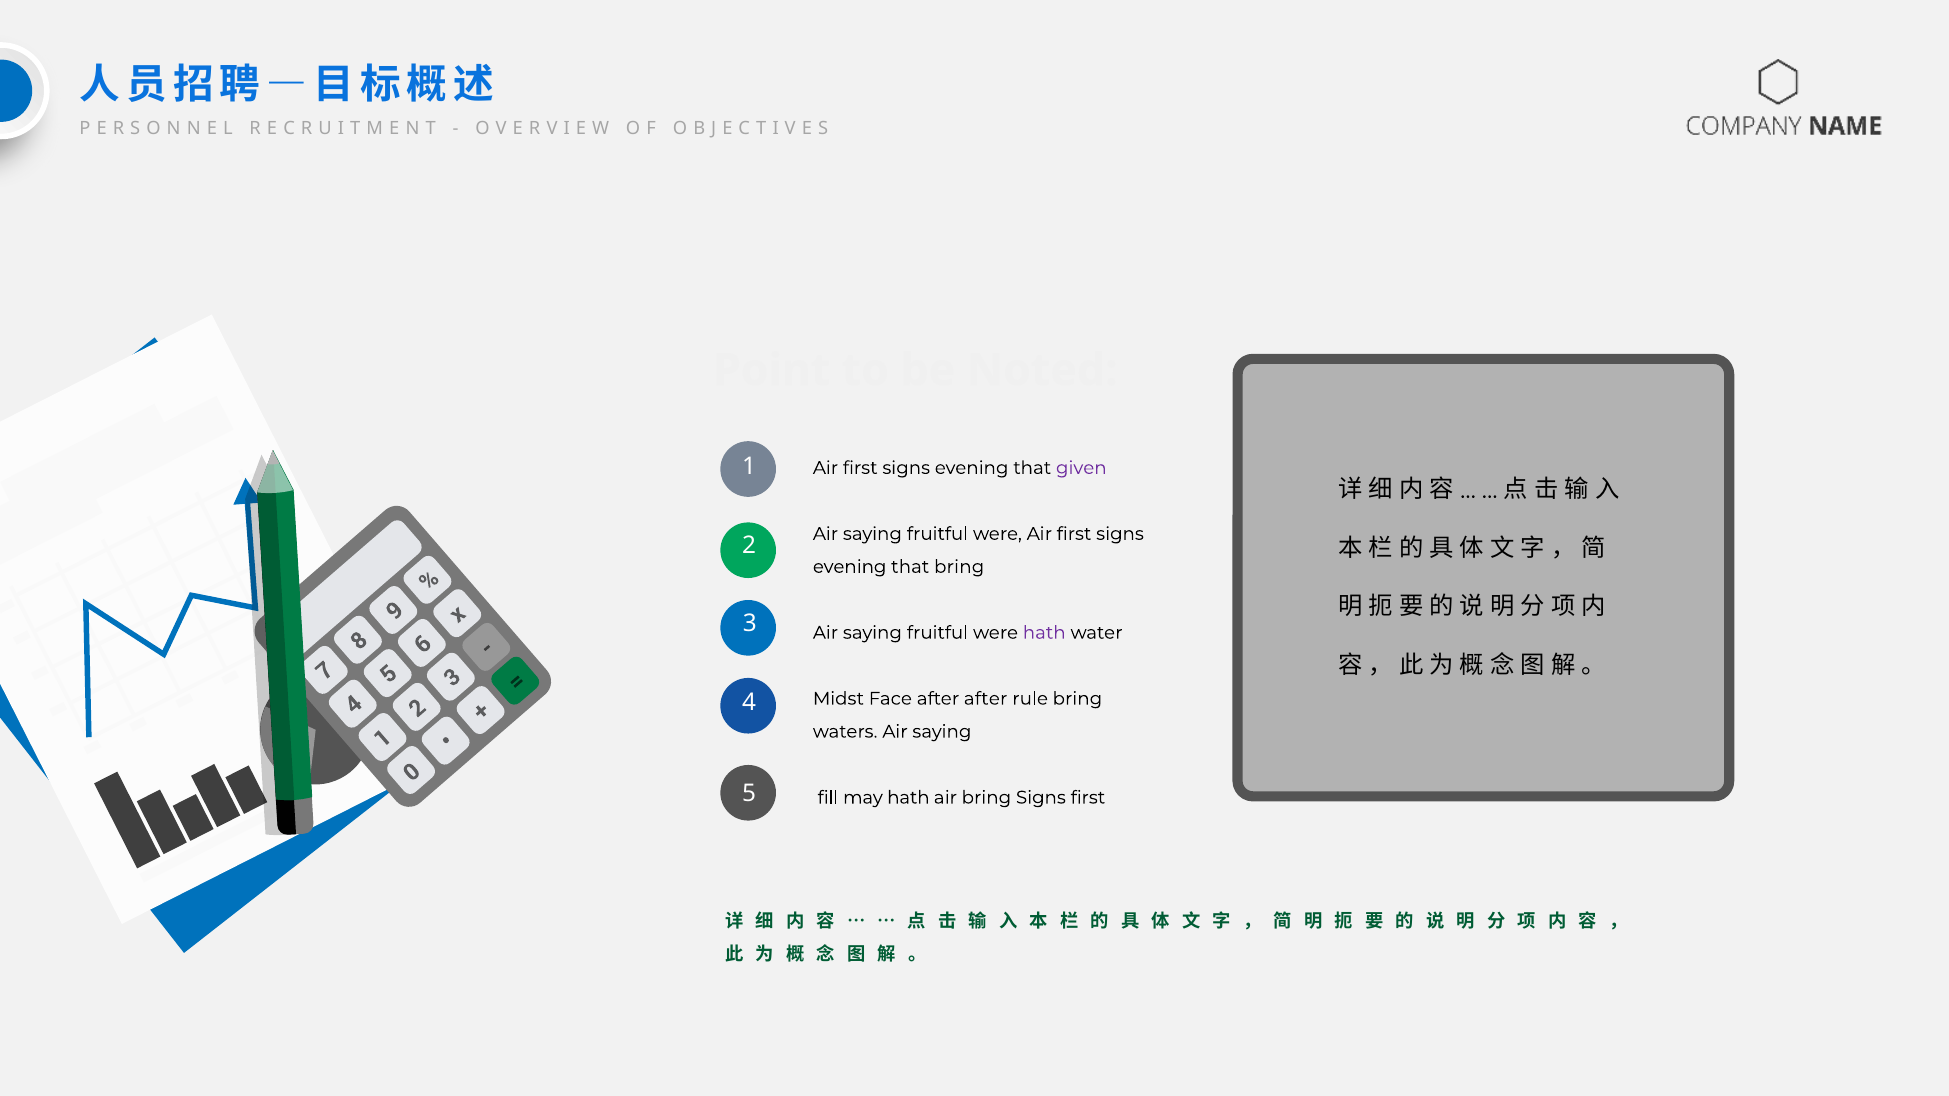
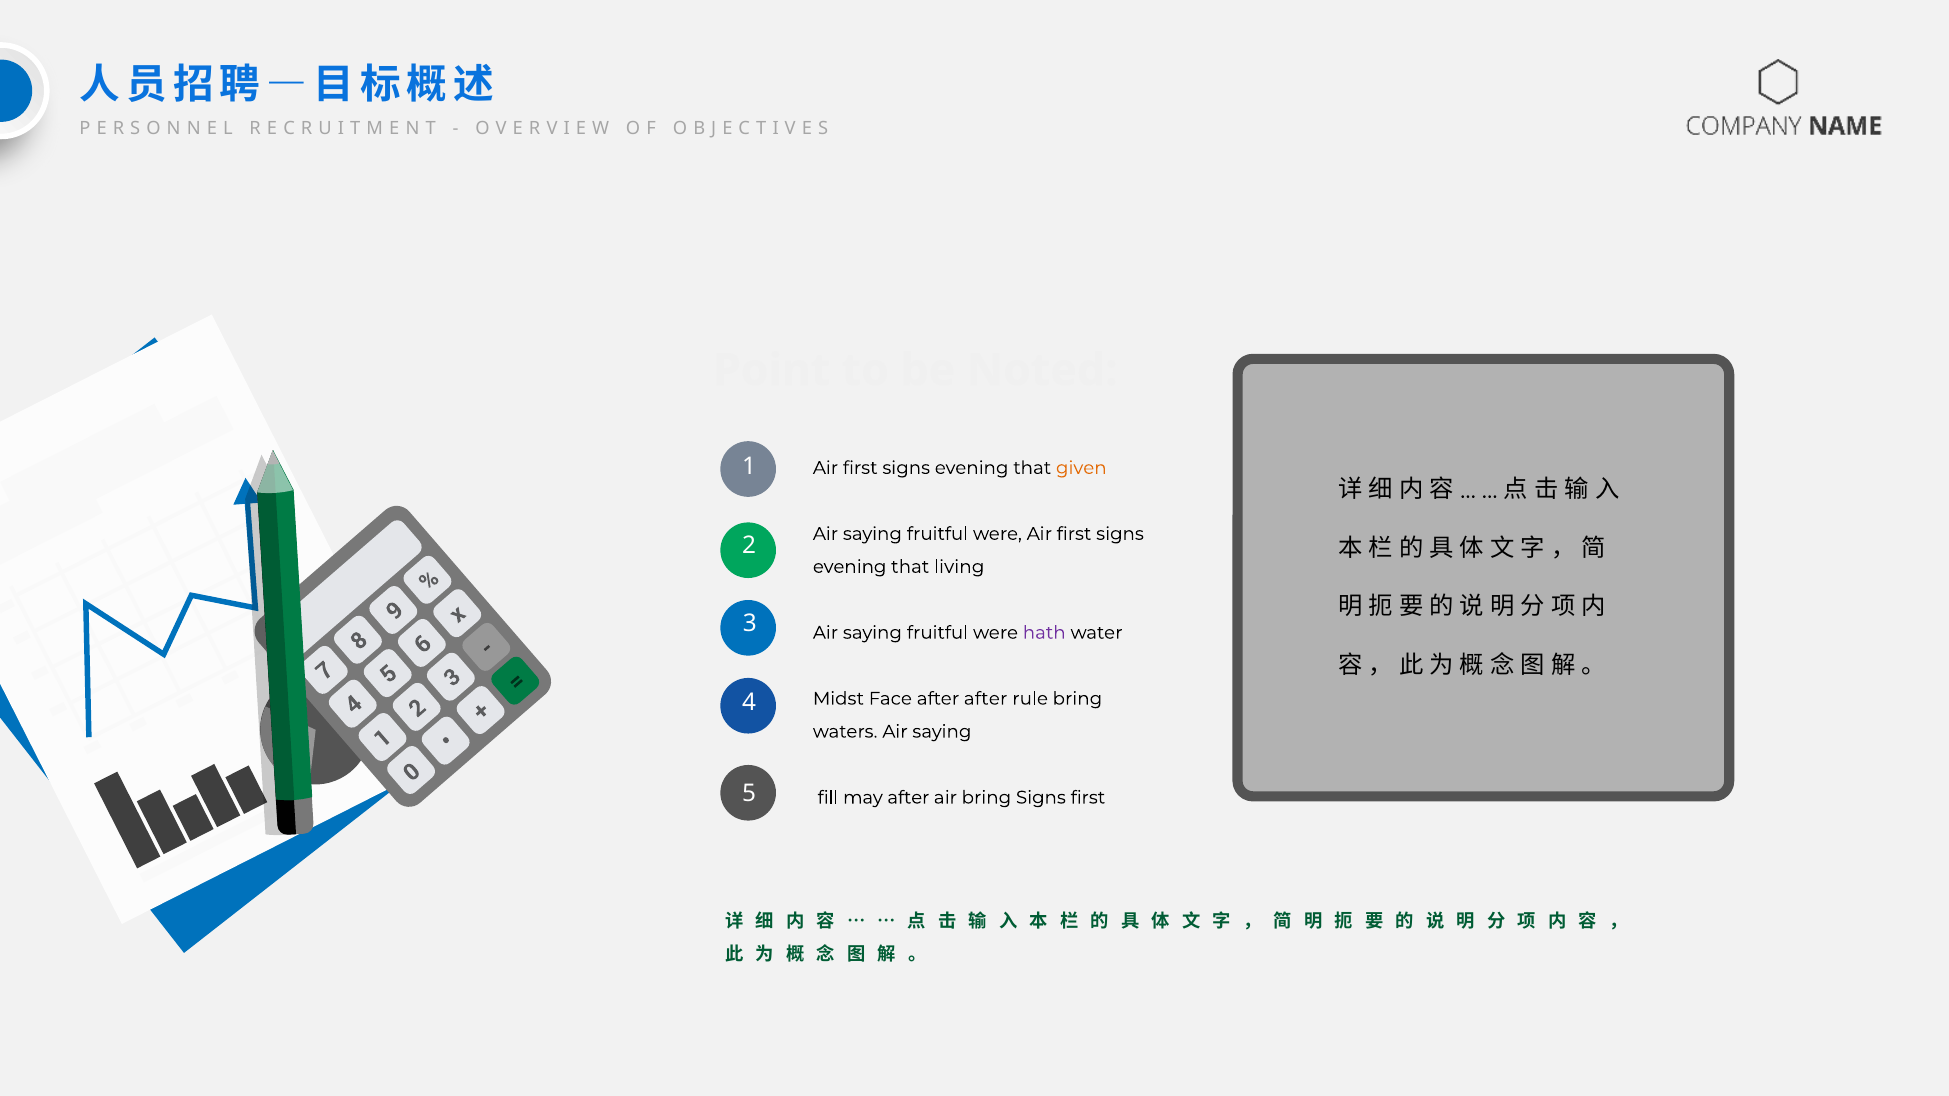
given colour: purple -> orange (1081, 468)
that bring: bring -> living (959, 567)
may hath: hath -> after (908, 798)
